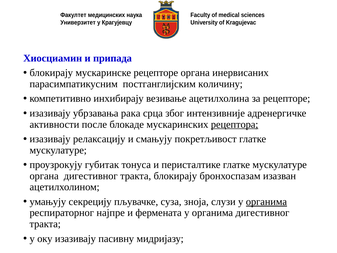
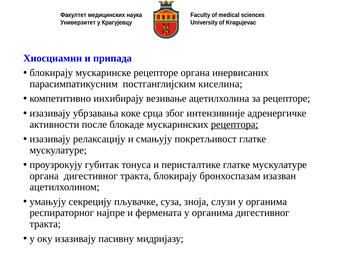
количину: количину -> киселина (220, 84)
рака: рака -> коке (131, 113)
органима underline: present -> none (266, 202)
